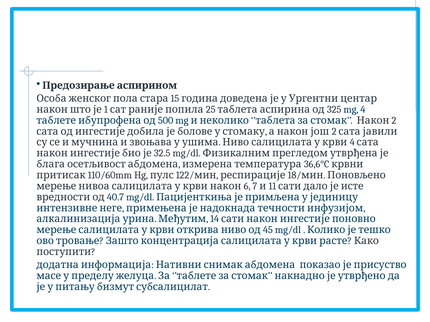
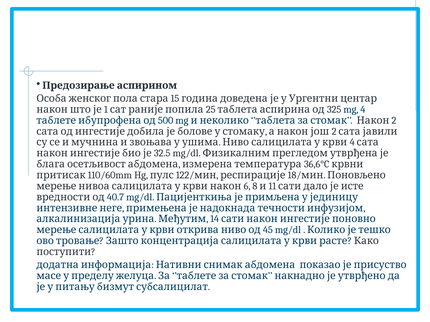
7: 7 -> 8 (255, 186)
